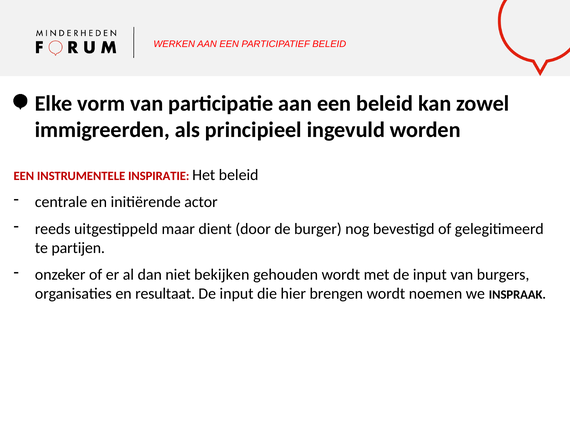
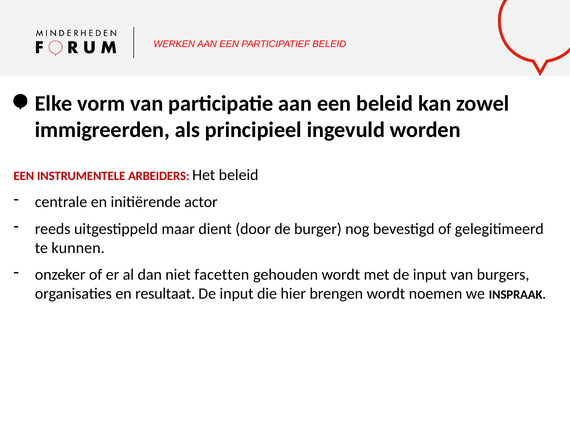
INSPIRATIE: INSPIRATIE -> ARBEIDERS (159, 176)
partijen: partijen -> kunnen (78, 248)
bekijken: bekijken -> facetten (222, 275)
